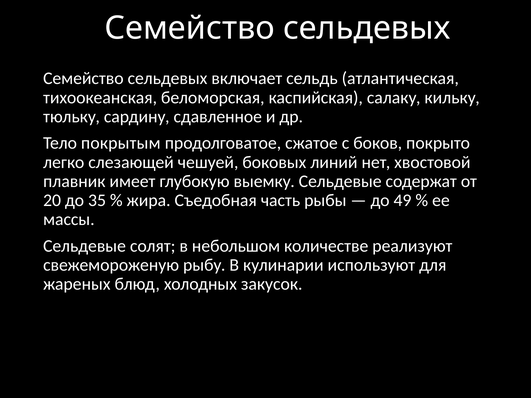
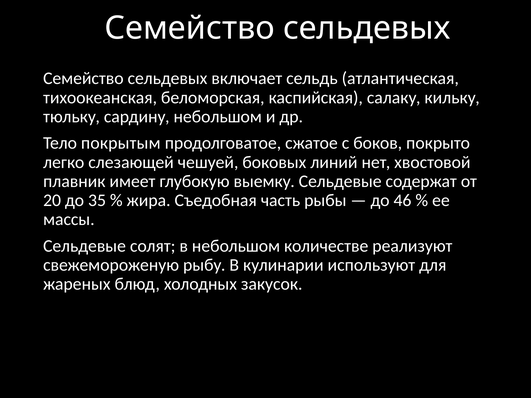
сардину сдавленное: сдавленное -> небольшом (218, 117)
49: 49 -> 46 (402, 201)
